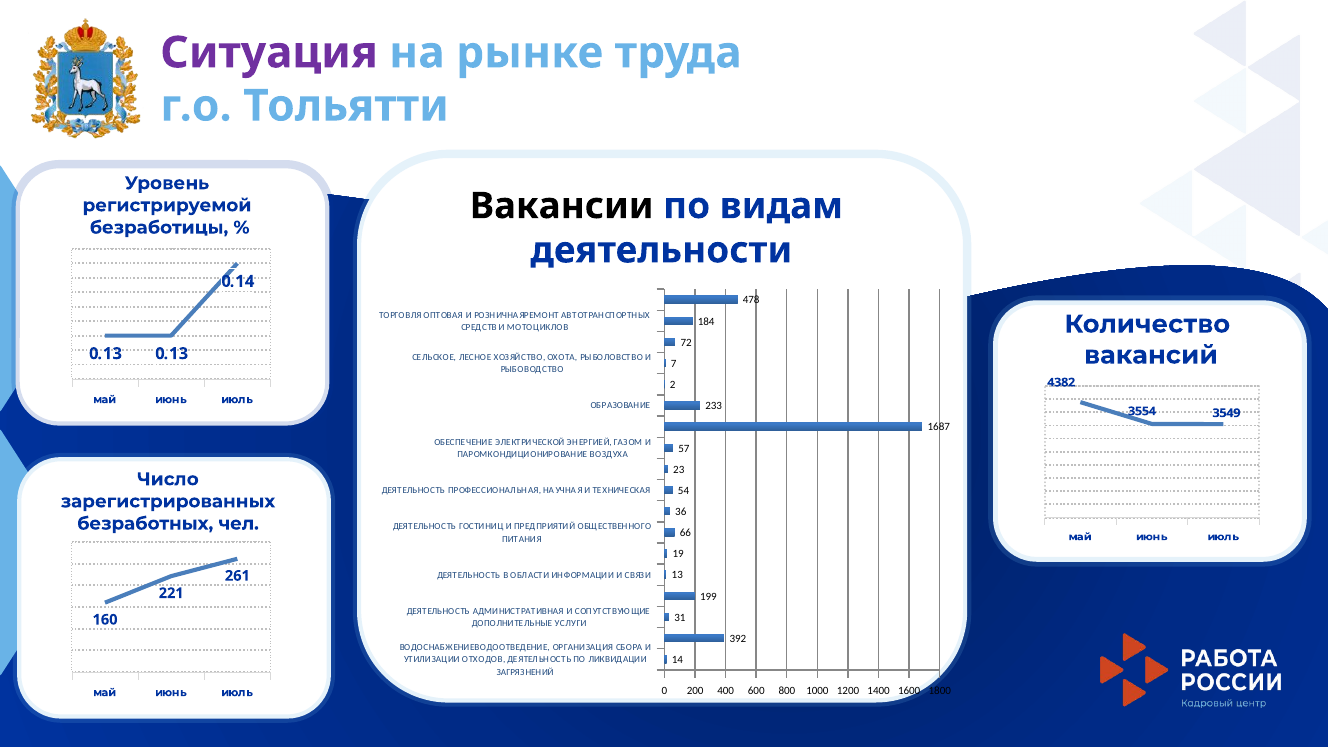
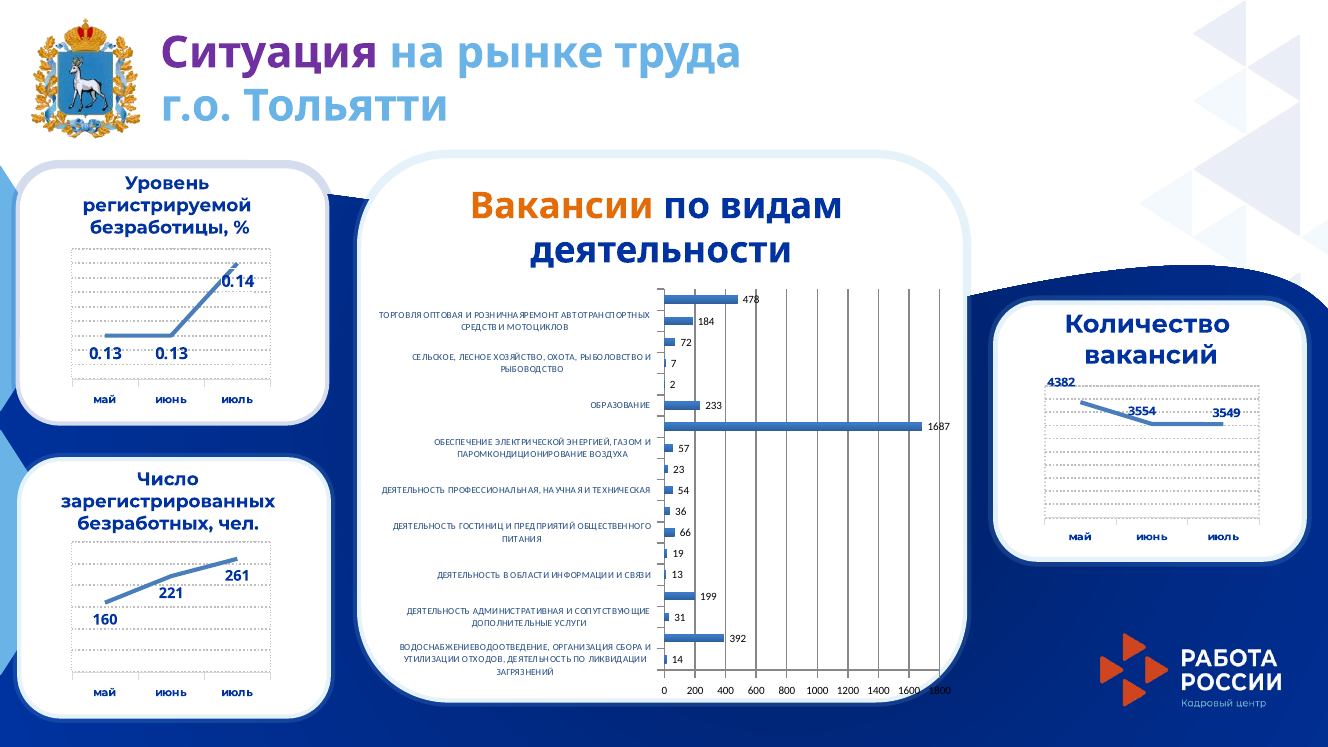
Вакансии colour: black -> orange (562, 206)
